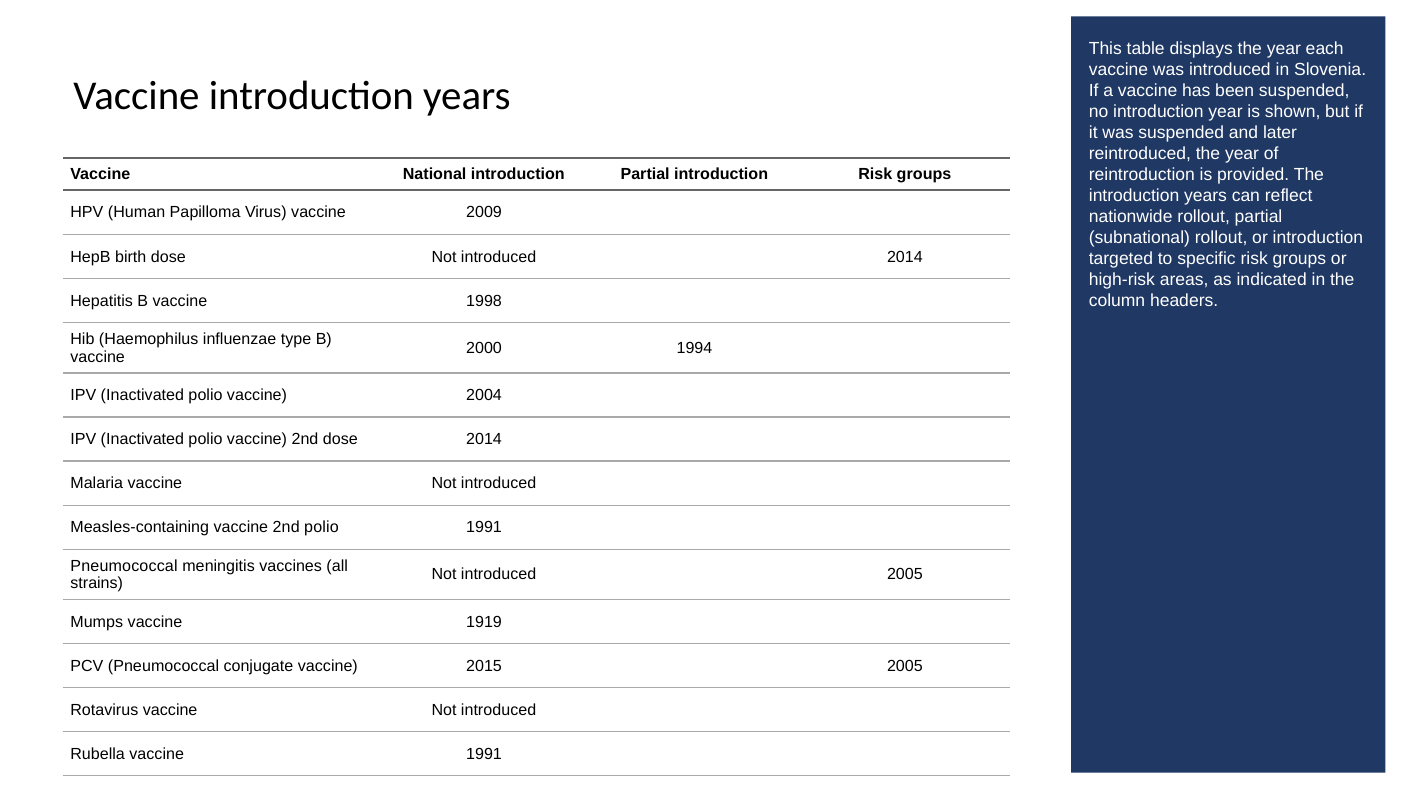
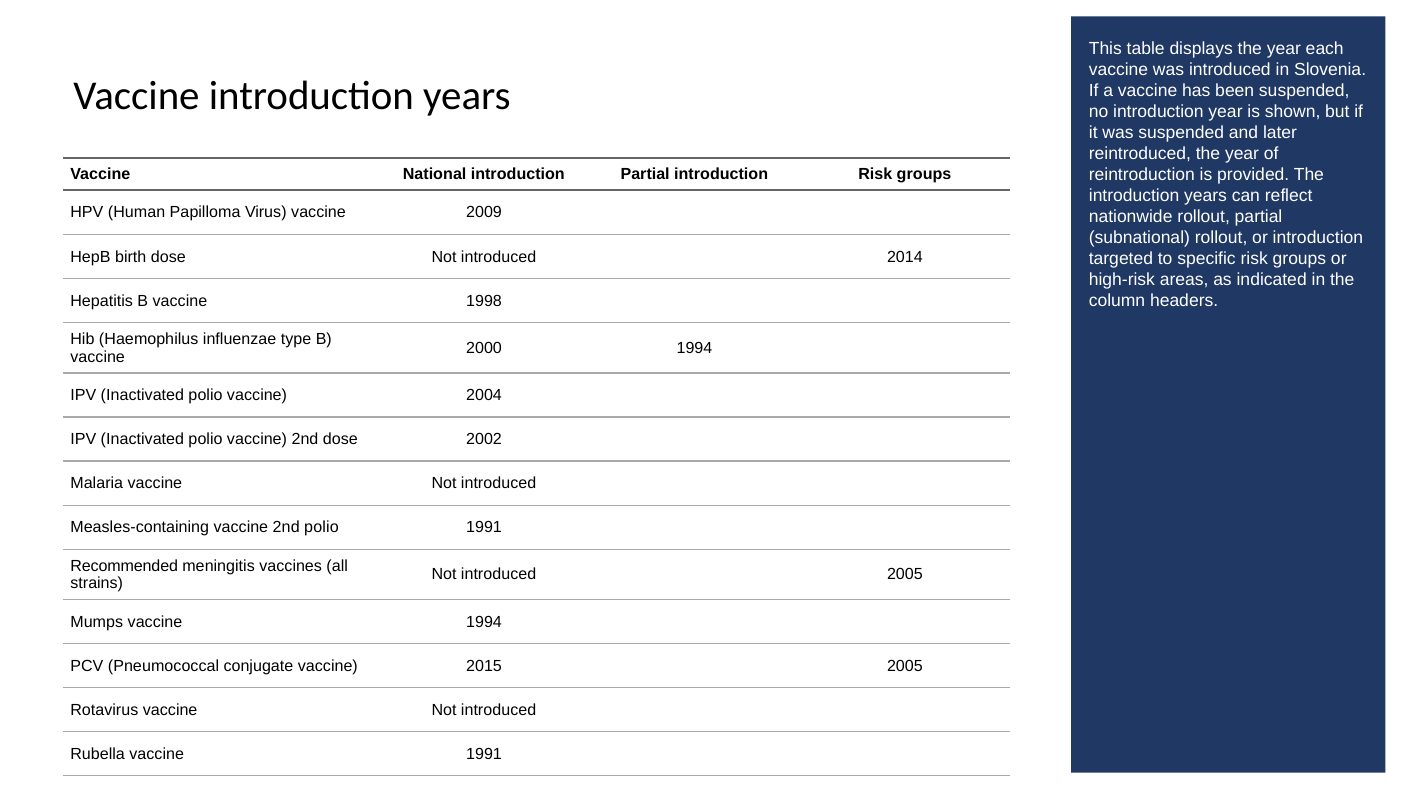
dose 2014: 2014 -> 2002 (484, 439)
Pneumococcal: Pneumococcal -> Recommended (124, 566)
vaccine 1919: 1919 -> 1994 (484, 622)
